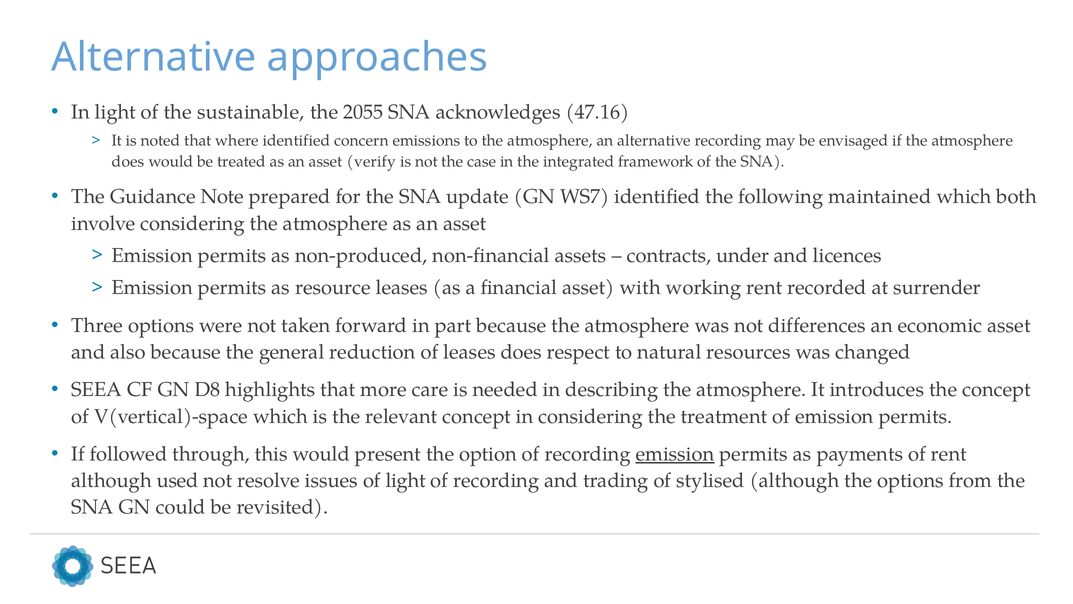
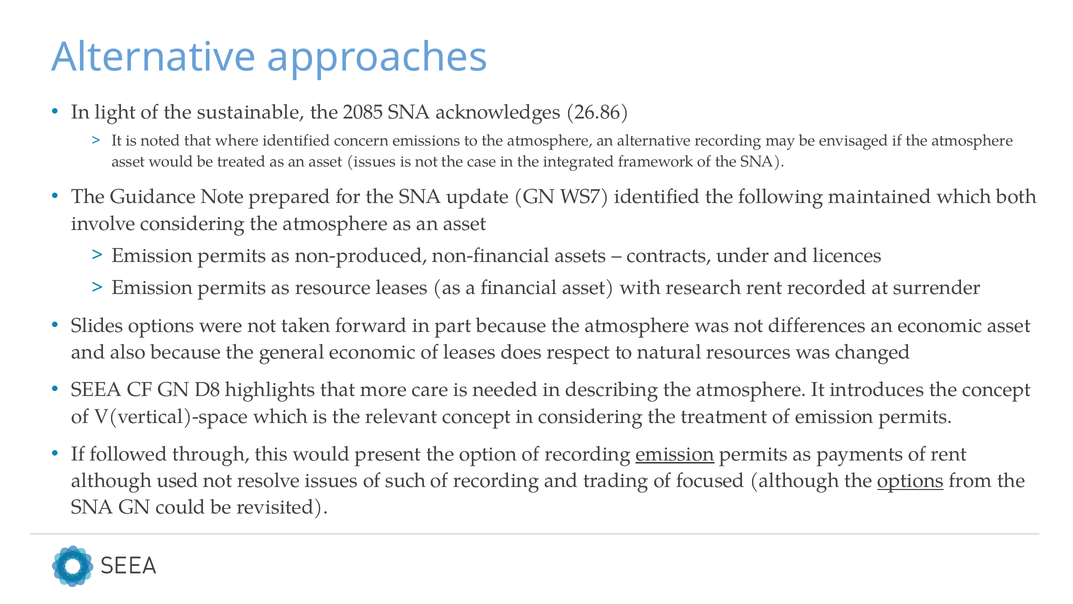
2055: 2055 -> 2085 (363, 112)
47.16: 47.16 -> 26.86 (597, 112)
does: does -> asset (128, 161)
asset verify: verify -> issues (371, 161)
working: working -> research (703, 288)
Three: Three -> Slides (97, 325)
general reduction: reduction -> economic (372, 352)
of light: light -> such (406, 480)
stylised: stylised -> focused (710, 480)
options underline: none -> present (911, 480)
